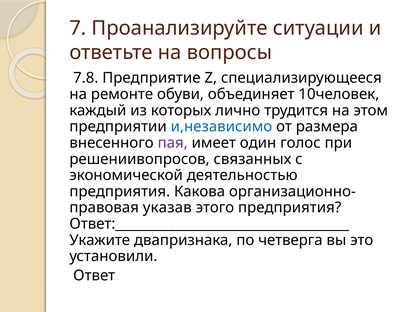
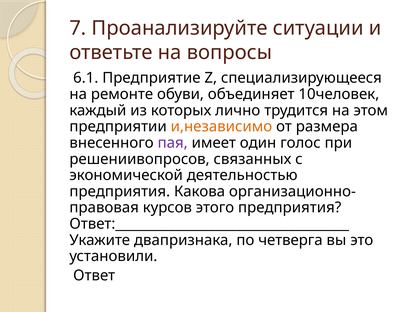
7.8: 7.8 -> 6.1 (86, 78)
и,независимо colour: blue -> orange (221, 127)
указав: указав -> курсов (167, 208)
